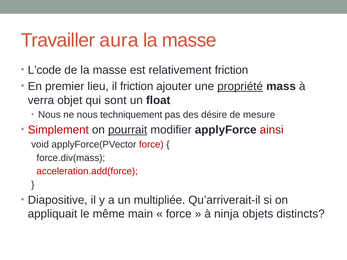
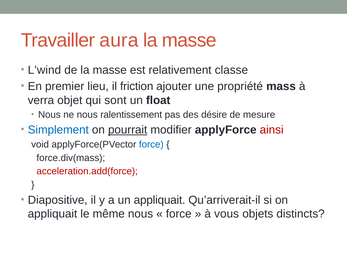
L’code: L’code -> L’wind (44, 70)
relativement friction: friction -> classe (231, 70)
propriété underline: present -> none (240, 86)
techniquement: techniquement -> ralentissement (131, 115)
Simplement colour: red -> blue (58, 130)
force colour: red -> blue (151, 144)
un multipliée: multipliée -> appliquait (160, 200)
même main: main -> nous (141, 214)
ninja: ninja -> vous (227, 214)
